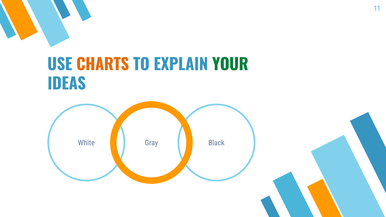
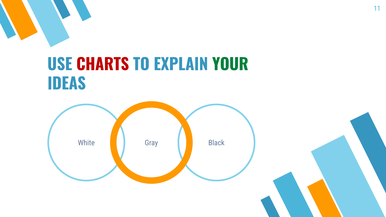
CHARTS colour: orange -> red (103, 65)
